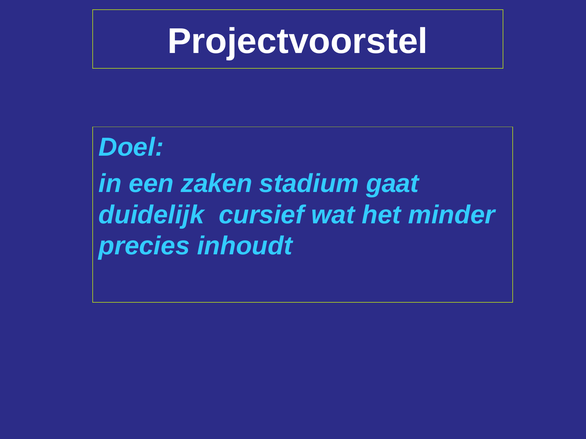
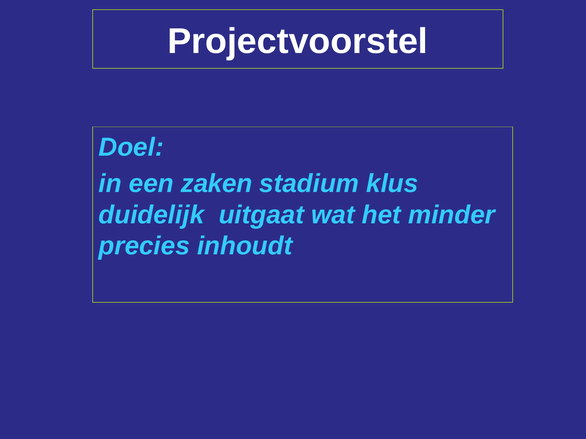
gaat: gaat -> klus (392, 184)
cursief: cursief -> uitgaat (261, 215)
